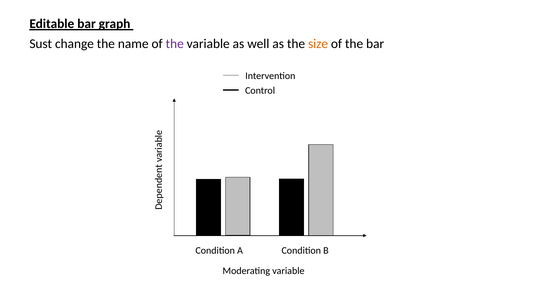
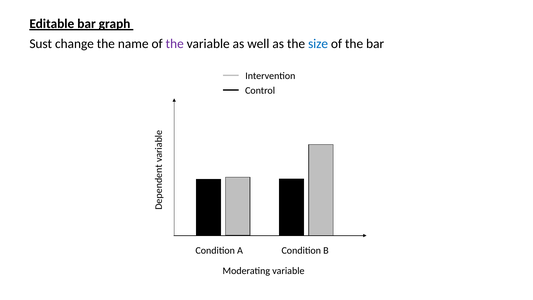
size colour: orange -> blue (318, 44)
